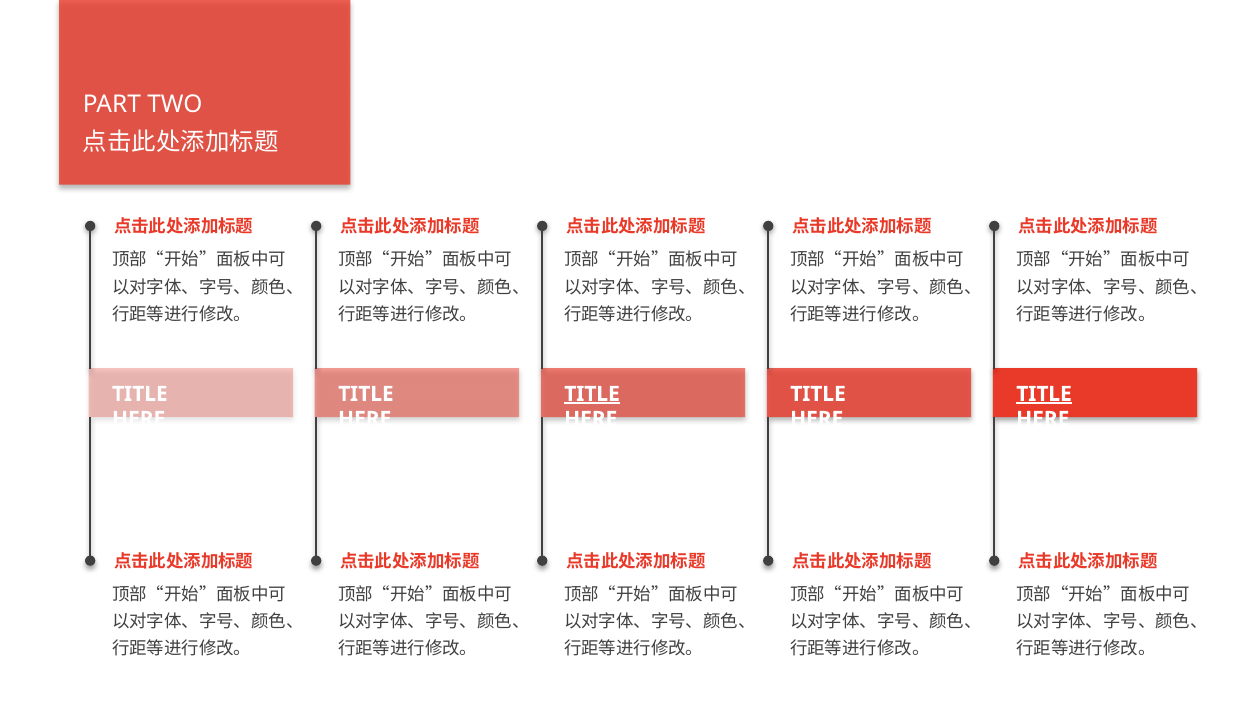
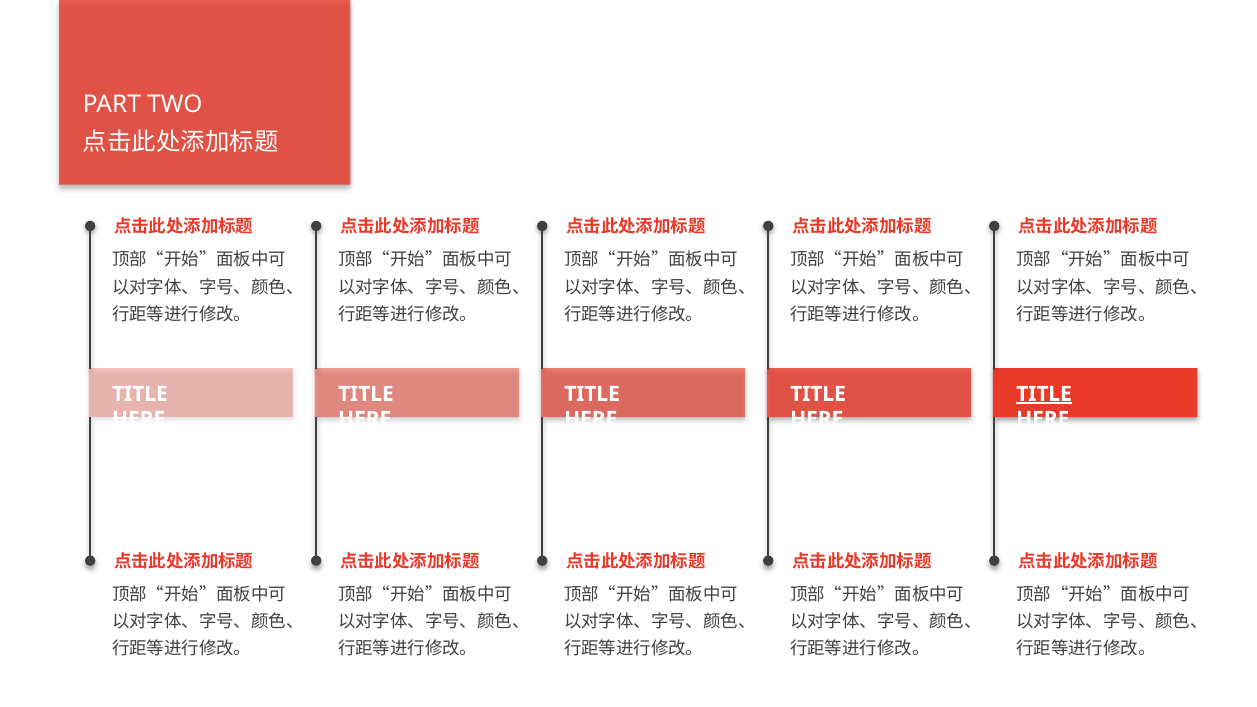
TITLE underline: present -> none (592, 394)
